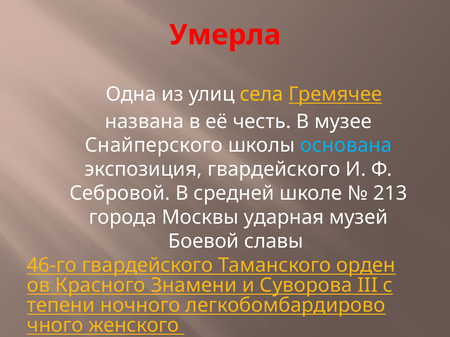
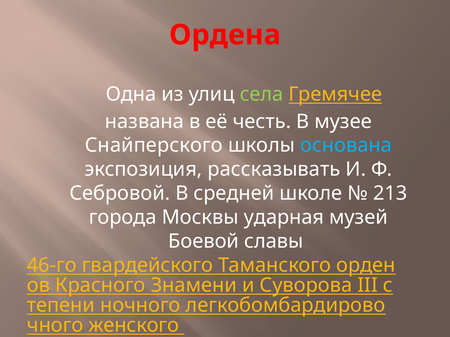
Умерла: Умерла -> Ордена (225, 35)
села colour: yellow -> light green (262, 94)
экспозиция гвардейского: гвардейского -> рассказывать (274, 170)
